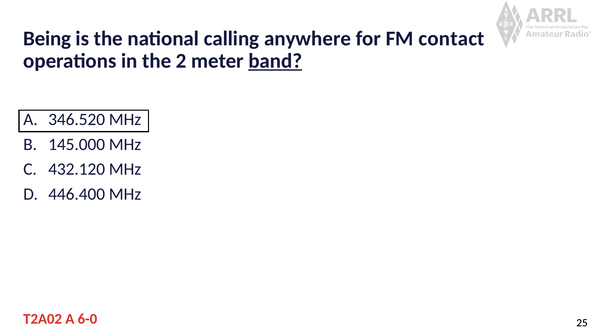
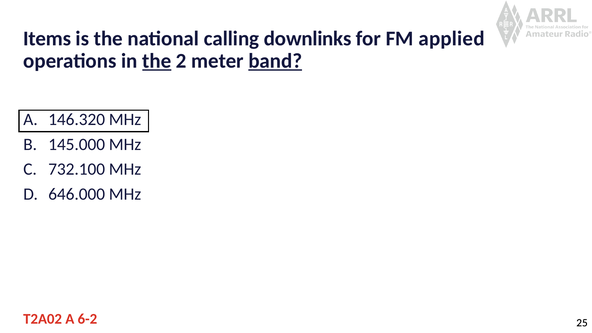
Being: Being -> Items (47, 38)
anywhere: anywhere -> downlinks (308, 38)
contact: contact -> applied (452, 38)
the underline: none -> present (157, 61)
346.520: 346.520 -> 146.320 (77, 120)
432.120: 432.120 -> 732.100 (77, 169)
446.400: 446.400 -> 646.000 (77, 194)
6-0: 6-0 -> 6-2 (87, 319)
